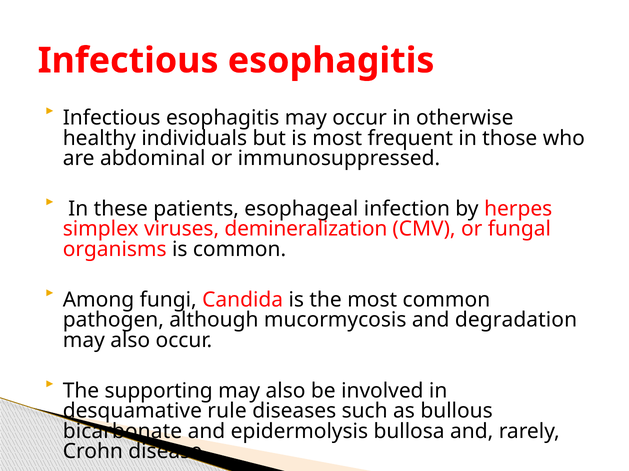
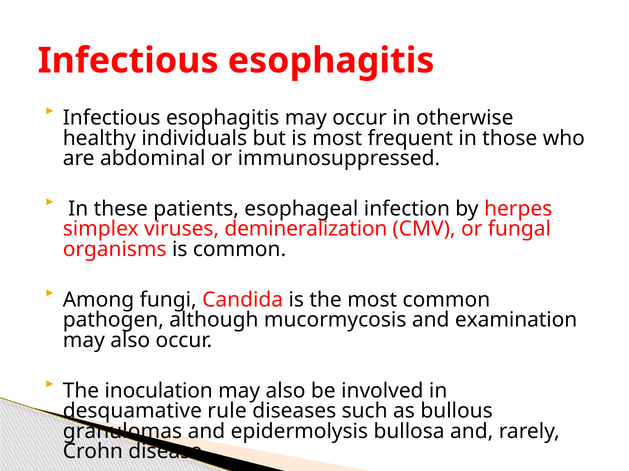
degradation: degradation -> examination (516, 321)
supporting: supporting -> inoculation (159, 392)
bicarbonate: bicarbonate -> granulomas (122, 432)
